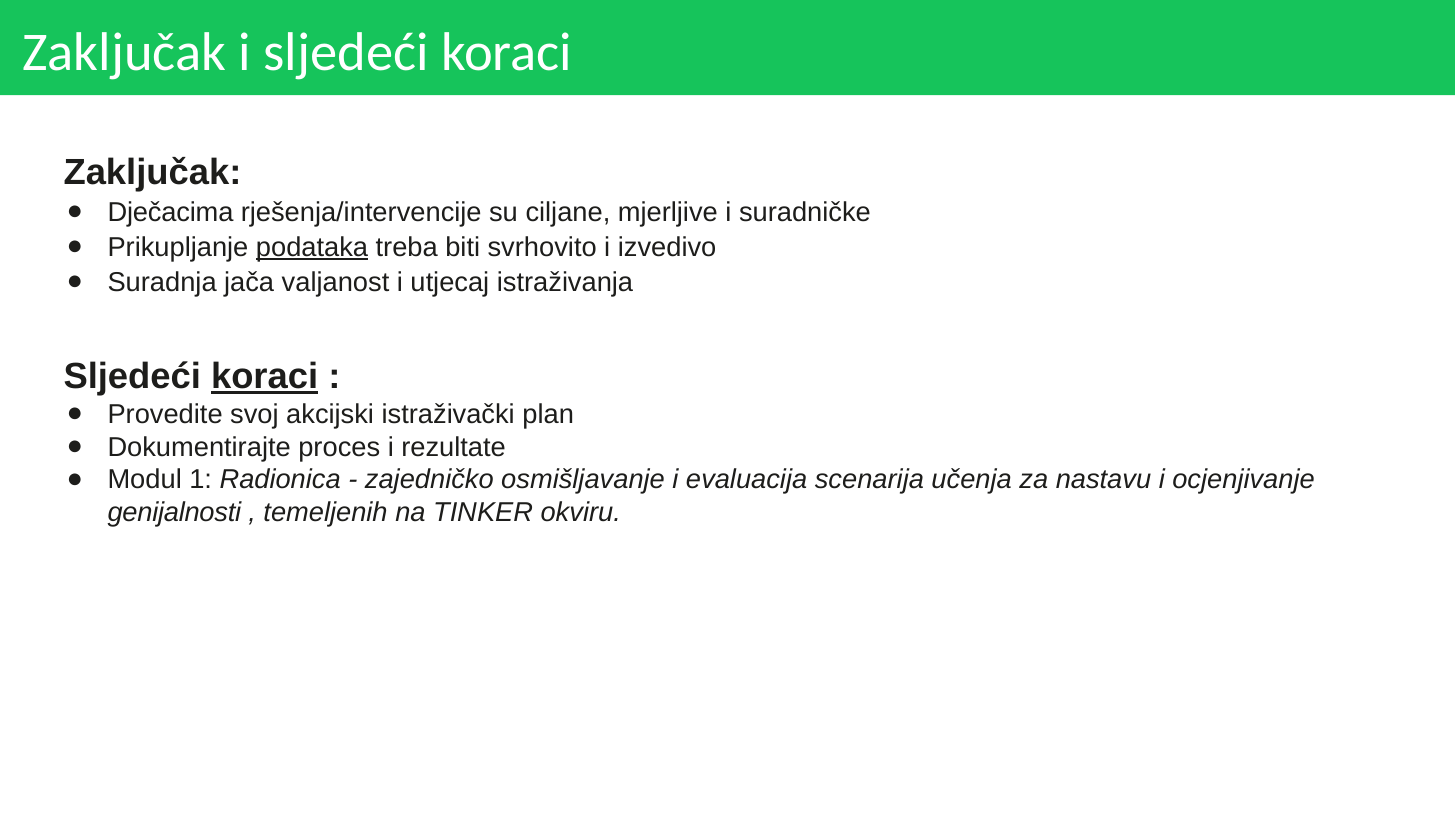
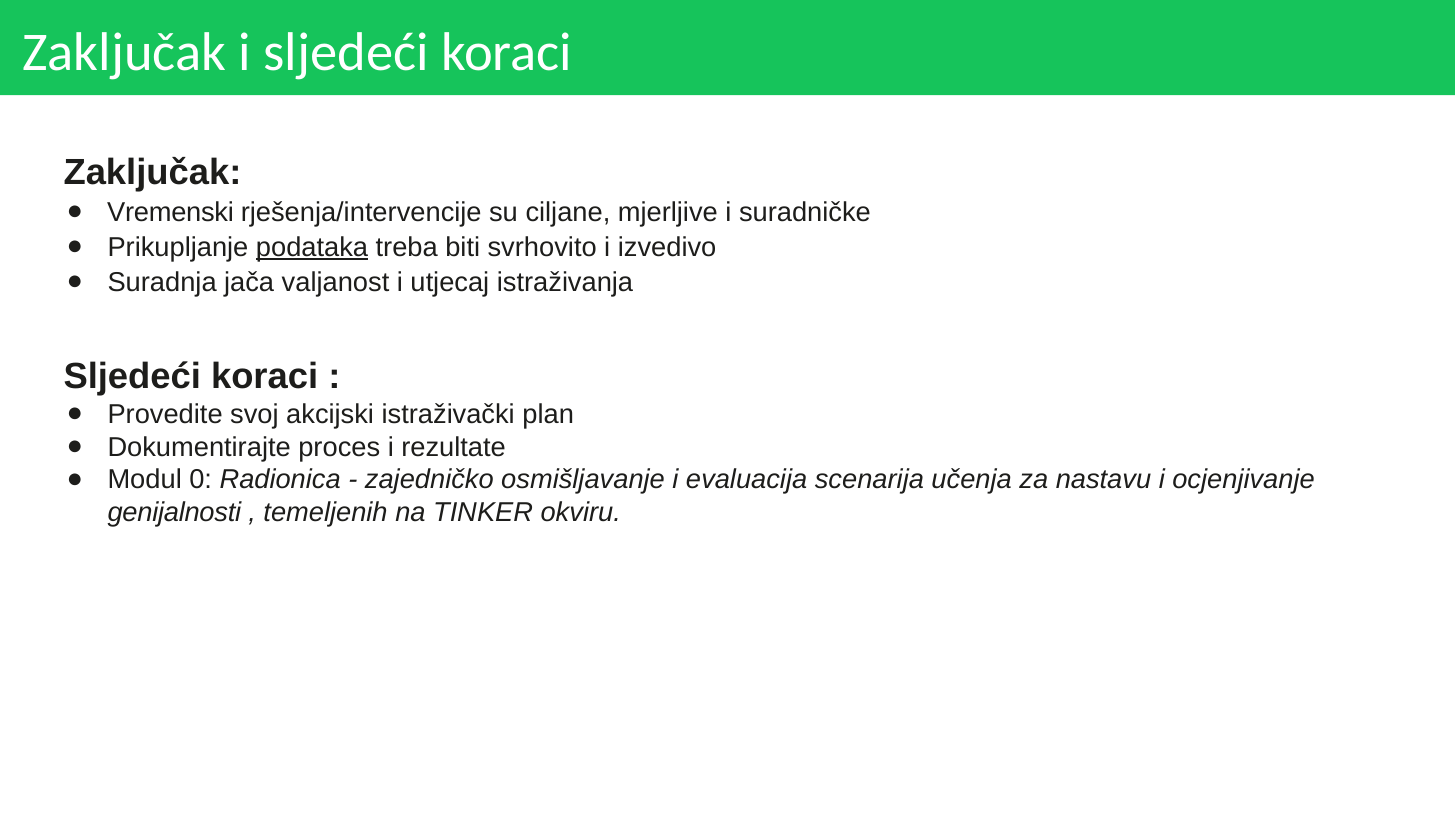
Dječacima: Dječacima -> Vremenski (171, 212)
koraci underline: present -> none (265, 377)
1: 1 -> 0 (201, 480)
